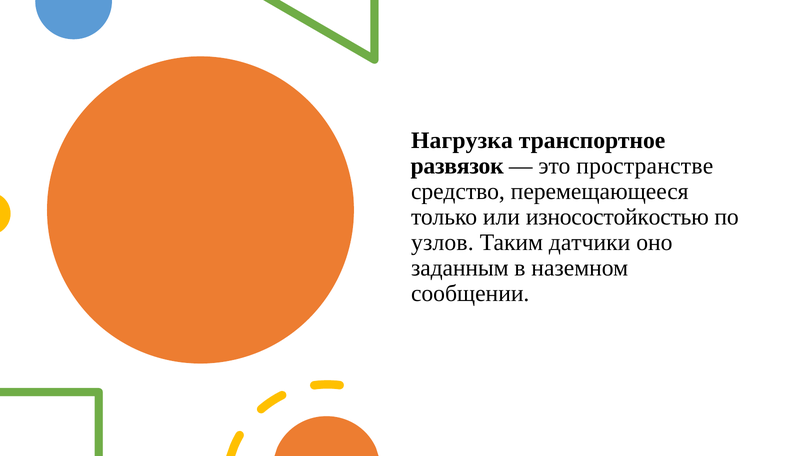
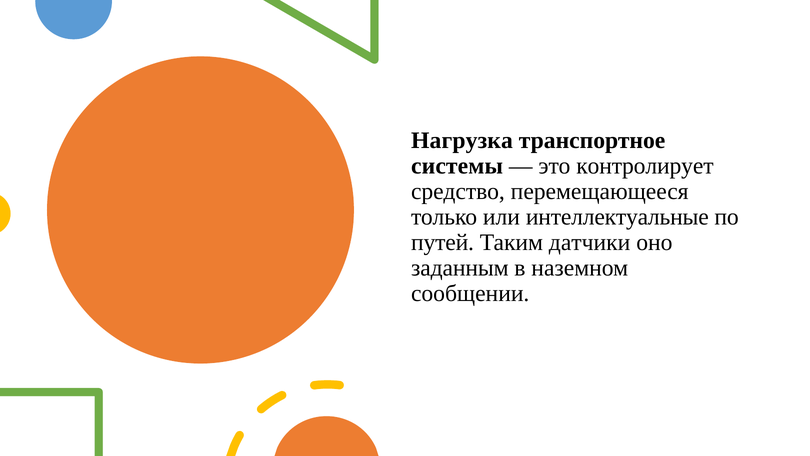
развязок: развязок -> системы (457, 166)
пространстве: пространстве -> контролирует (645, 166)
износостойкостью: износостойкостью -> интеллектуальные (617, 217)
узлов: узлов -> путей (443, 242)
